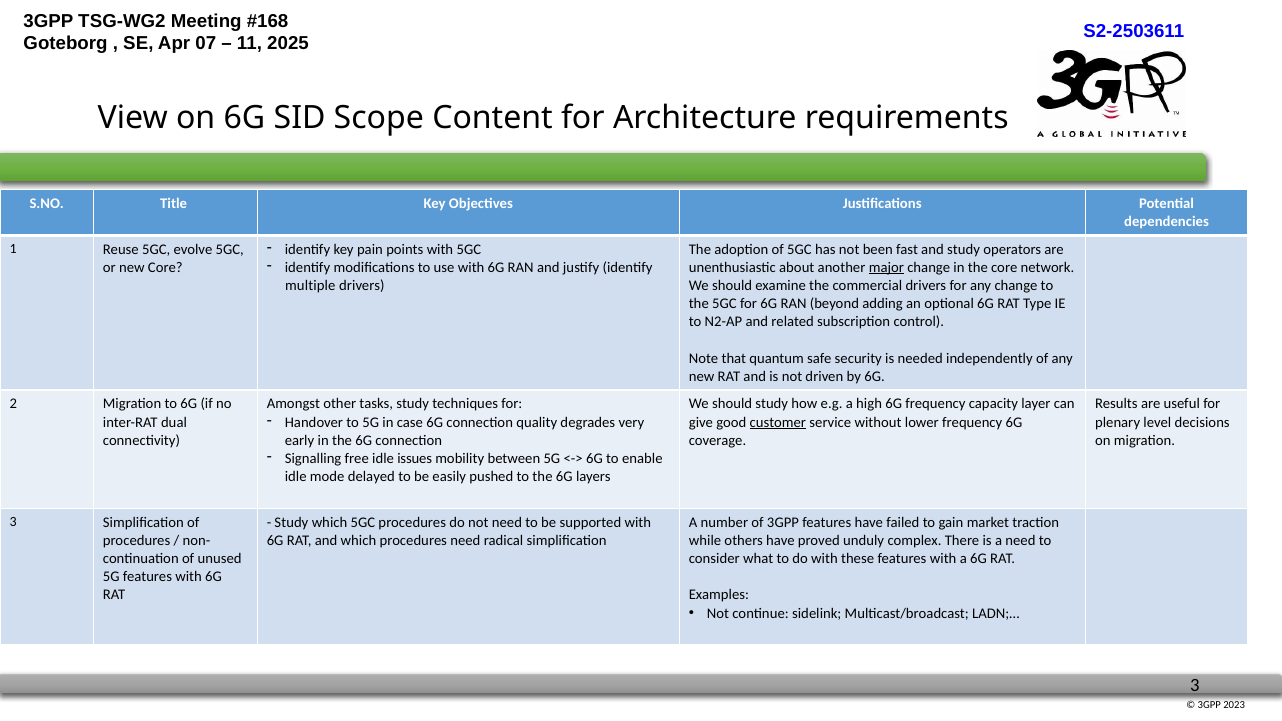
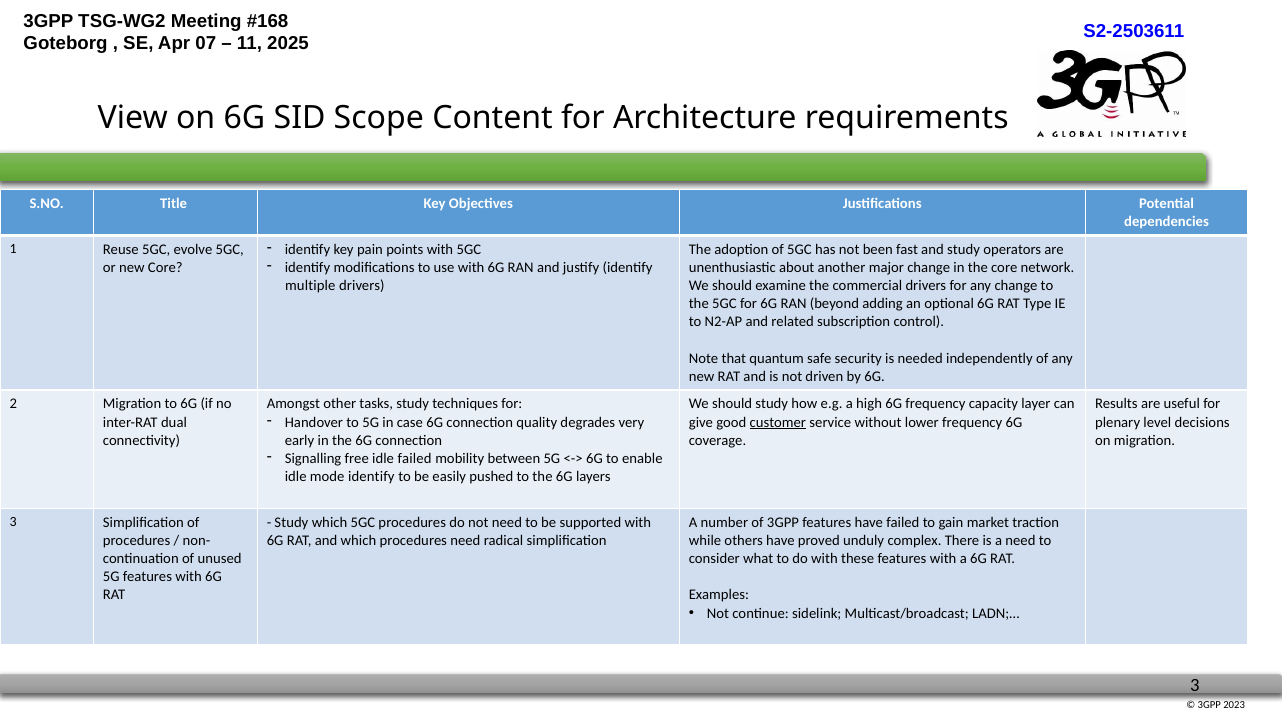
major underline: present -> none (886, 268)
idle issues: issues -> failed (415, 459)
mode delayed: delayed -> identify (371, 477)
